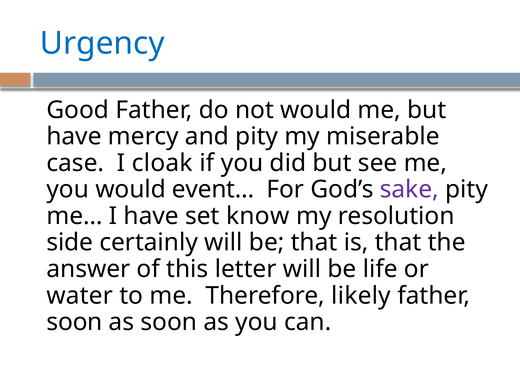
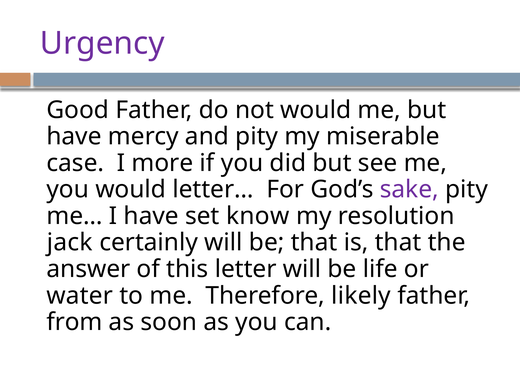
Urgency colour: blue -> purple (102, 43)
cloak: cloak -> more (162, 163)
event…: event… -> letter… (213, 190)
side: side -> jack (70, 243)
soon: soon -> from (74, 322)
